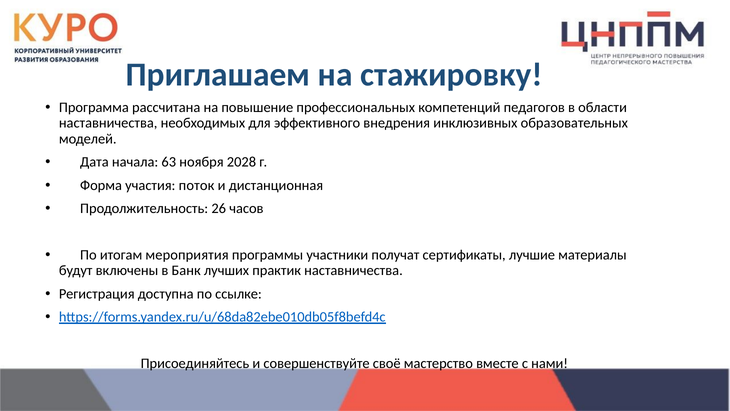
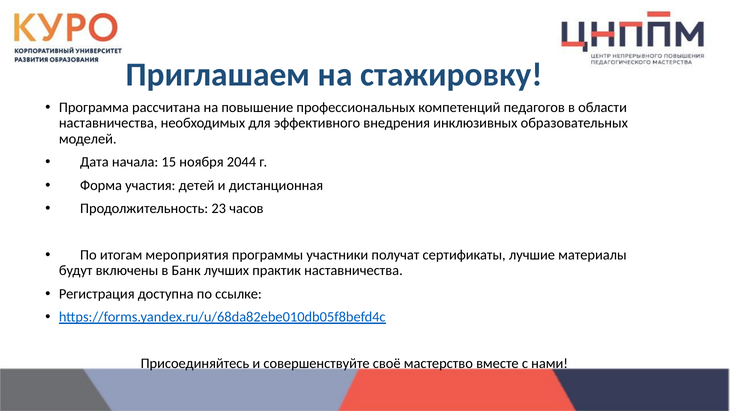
63: 63 -> 15 (169, 162)
2028: 2028 -> 2044 (241, 162)
поток: поток -> детей (197, 185)
26: 26 -> 23 (219, 208)
